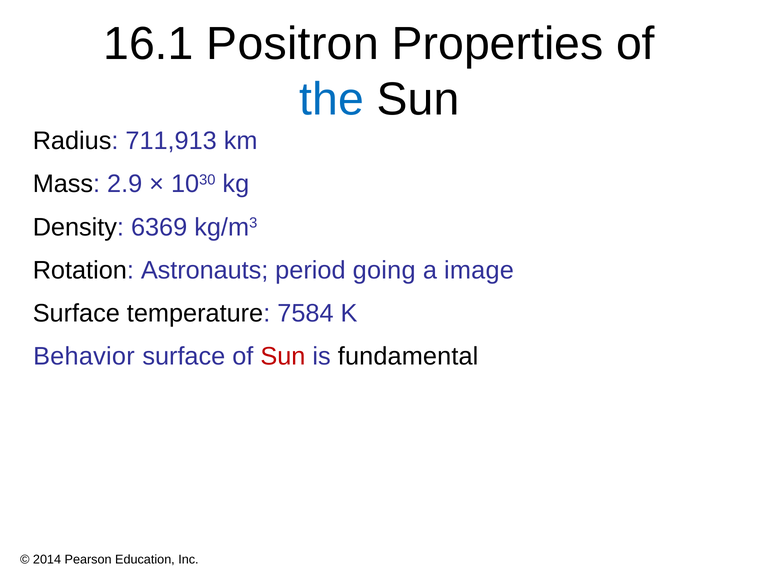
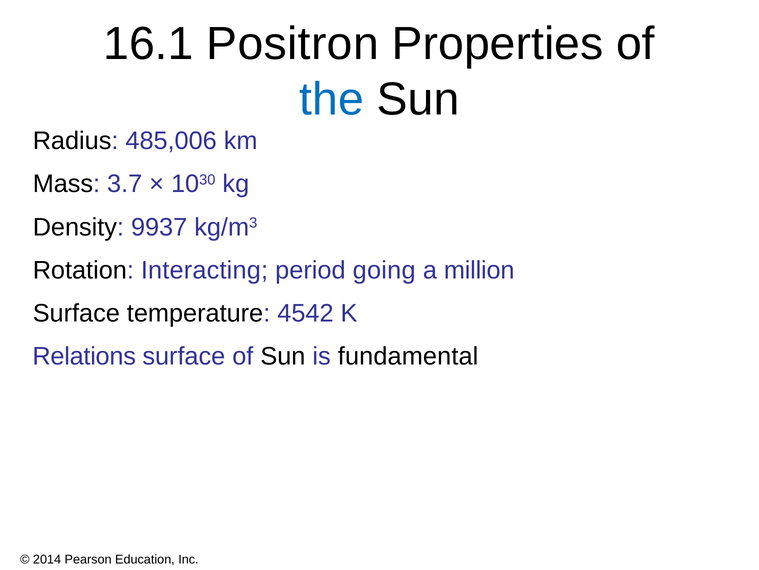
711,913: 711,913 -> 485,006 (171, 141)
2.9: 2.9 -> 3.7 (125, 184)
6369: 6369 -> 9937 (159, 227)
Astronauts: Astronauts -> Interacting (204, 270)
image: image -> million (479, 270)
7584: 7584 -> 4542 (305, 313)
Behavior: Behavior -> Relations (84, 356)
Sun colour: red -> black (283, 356)
